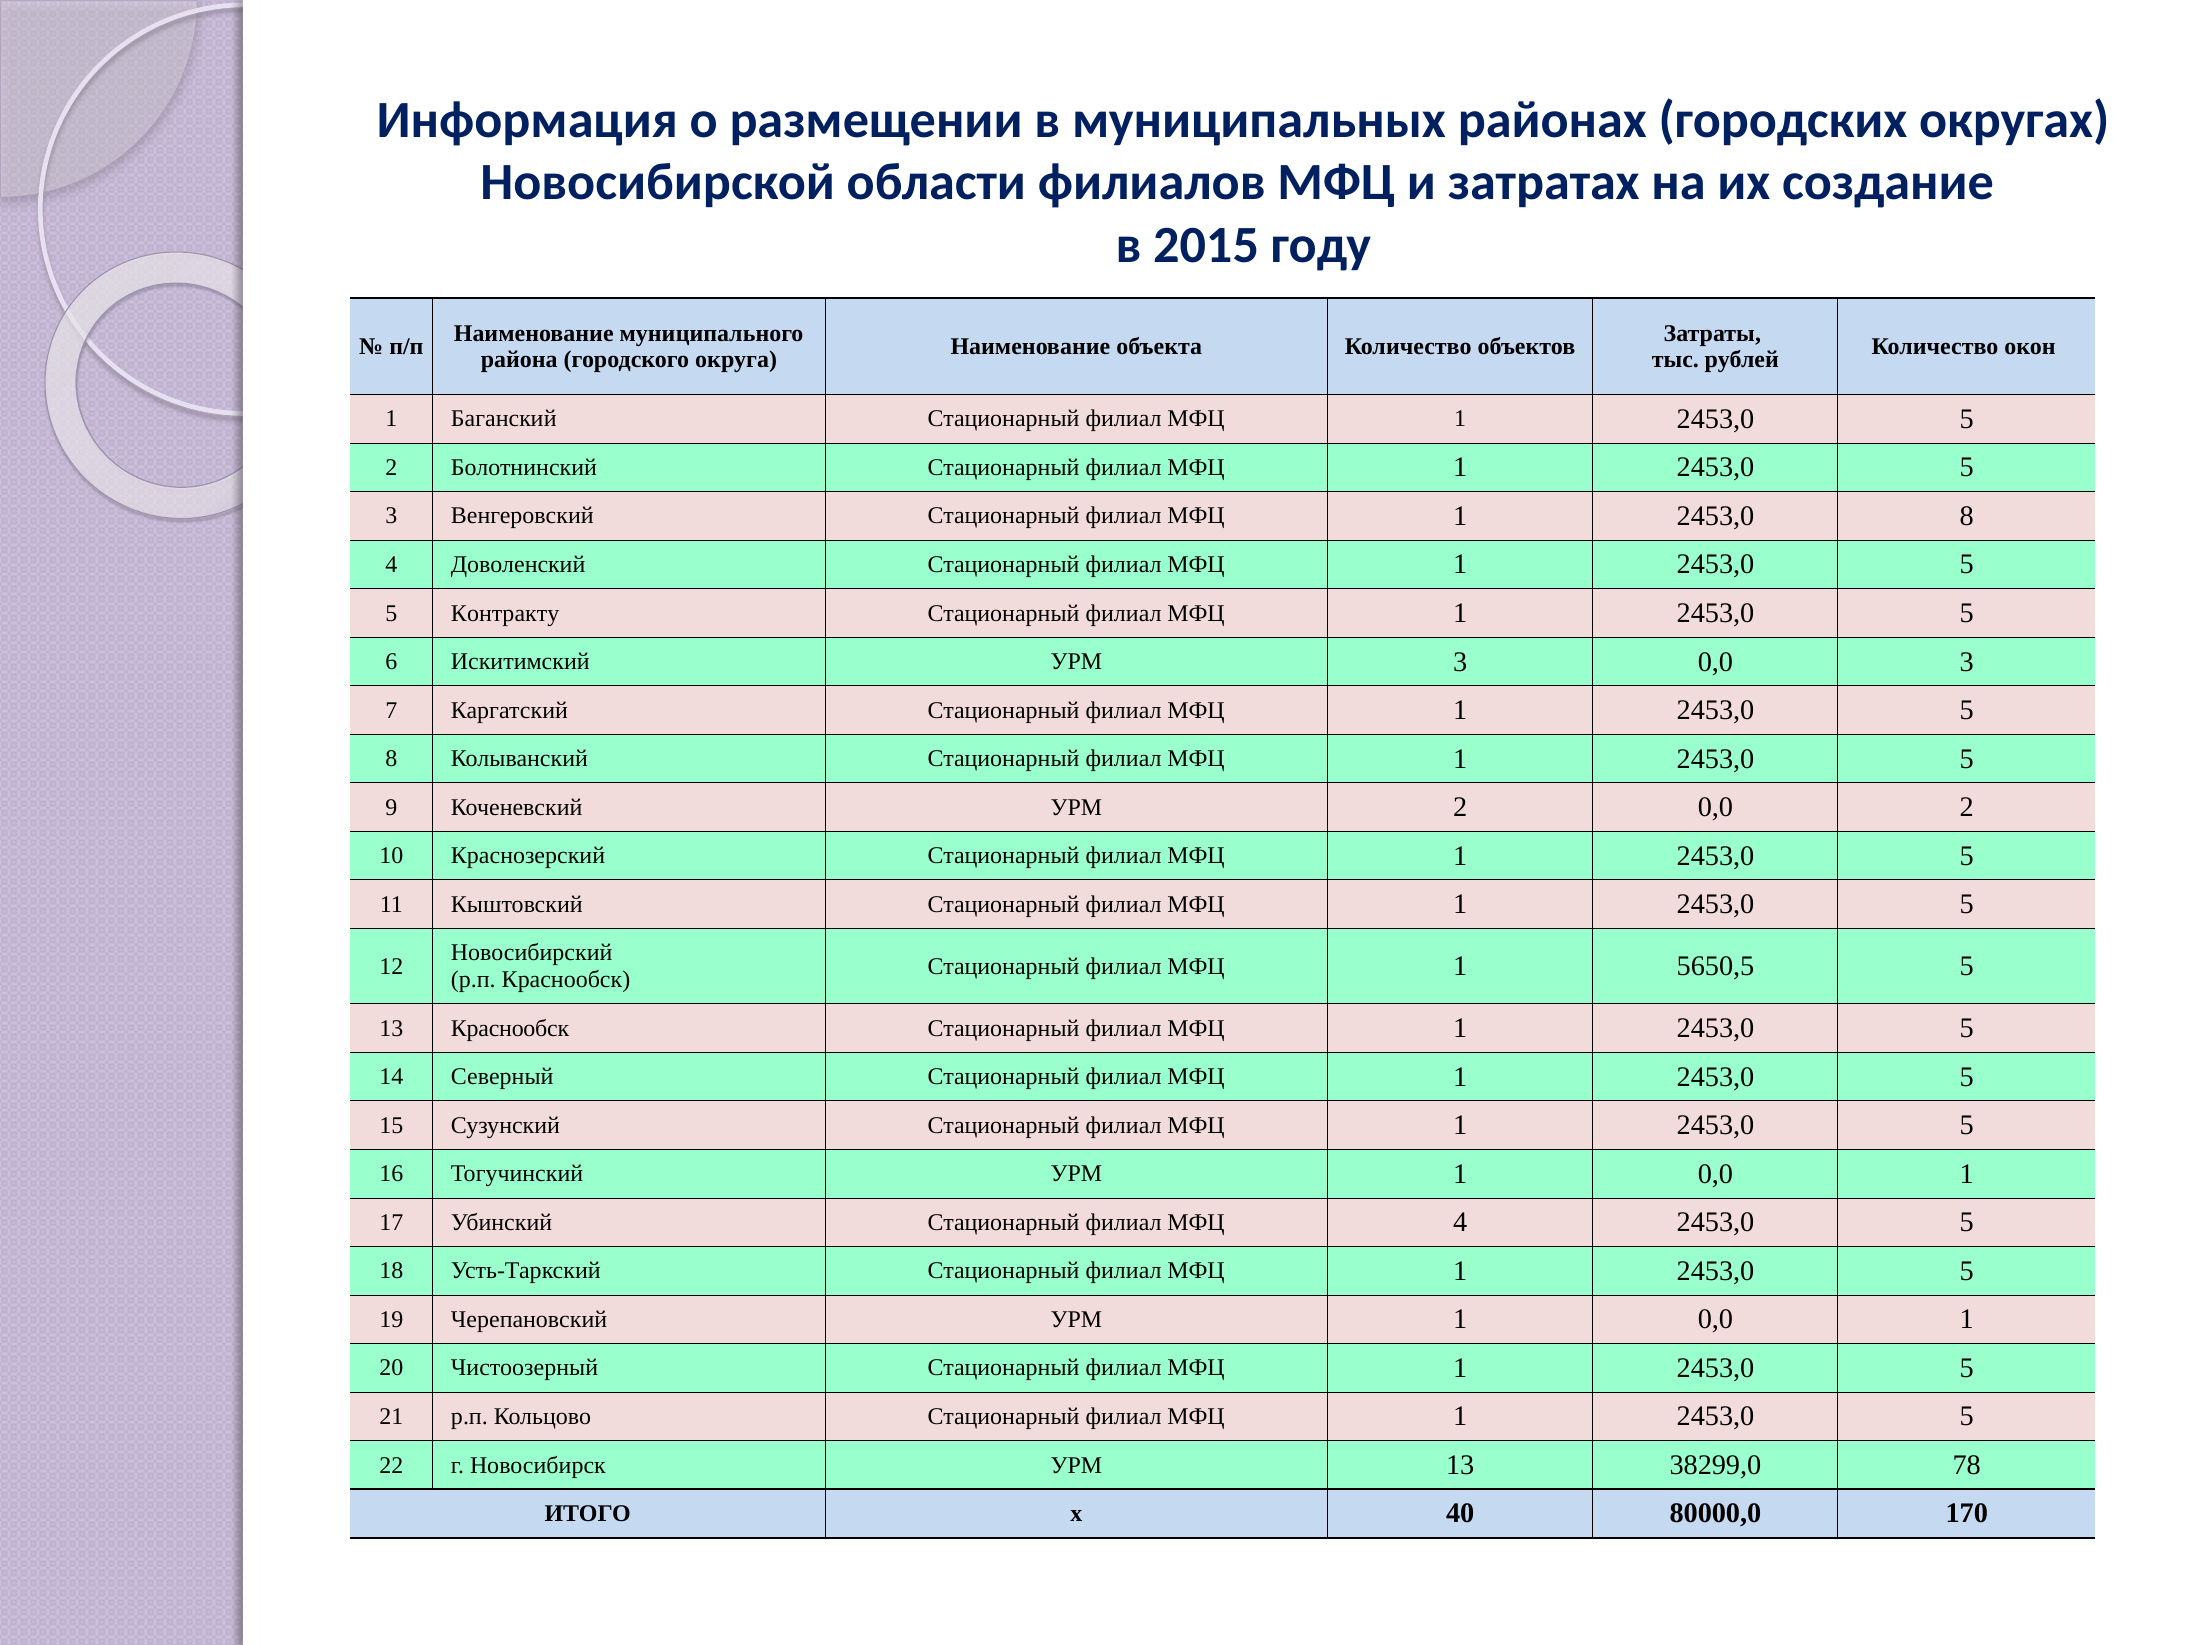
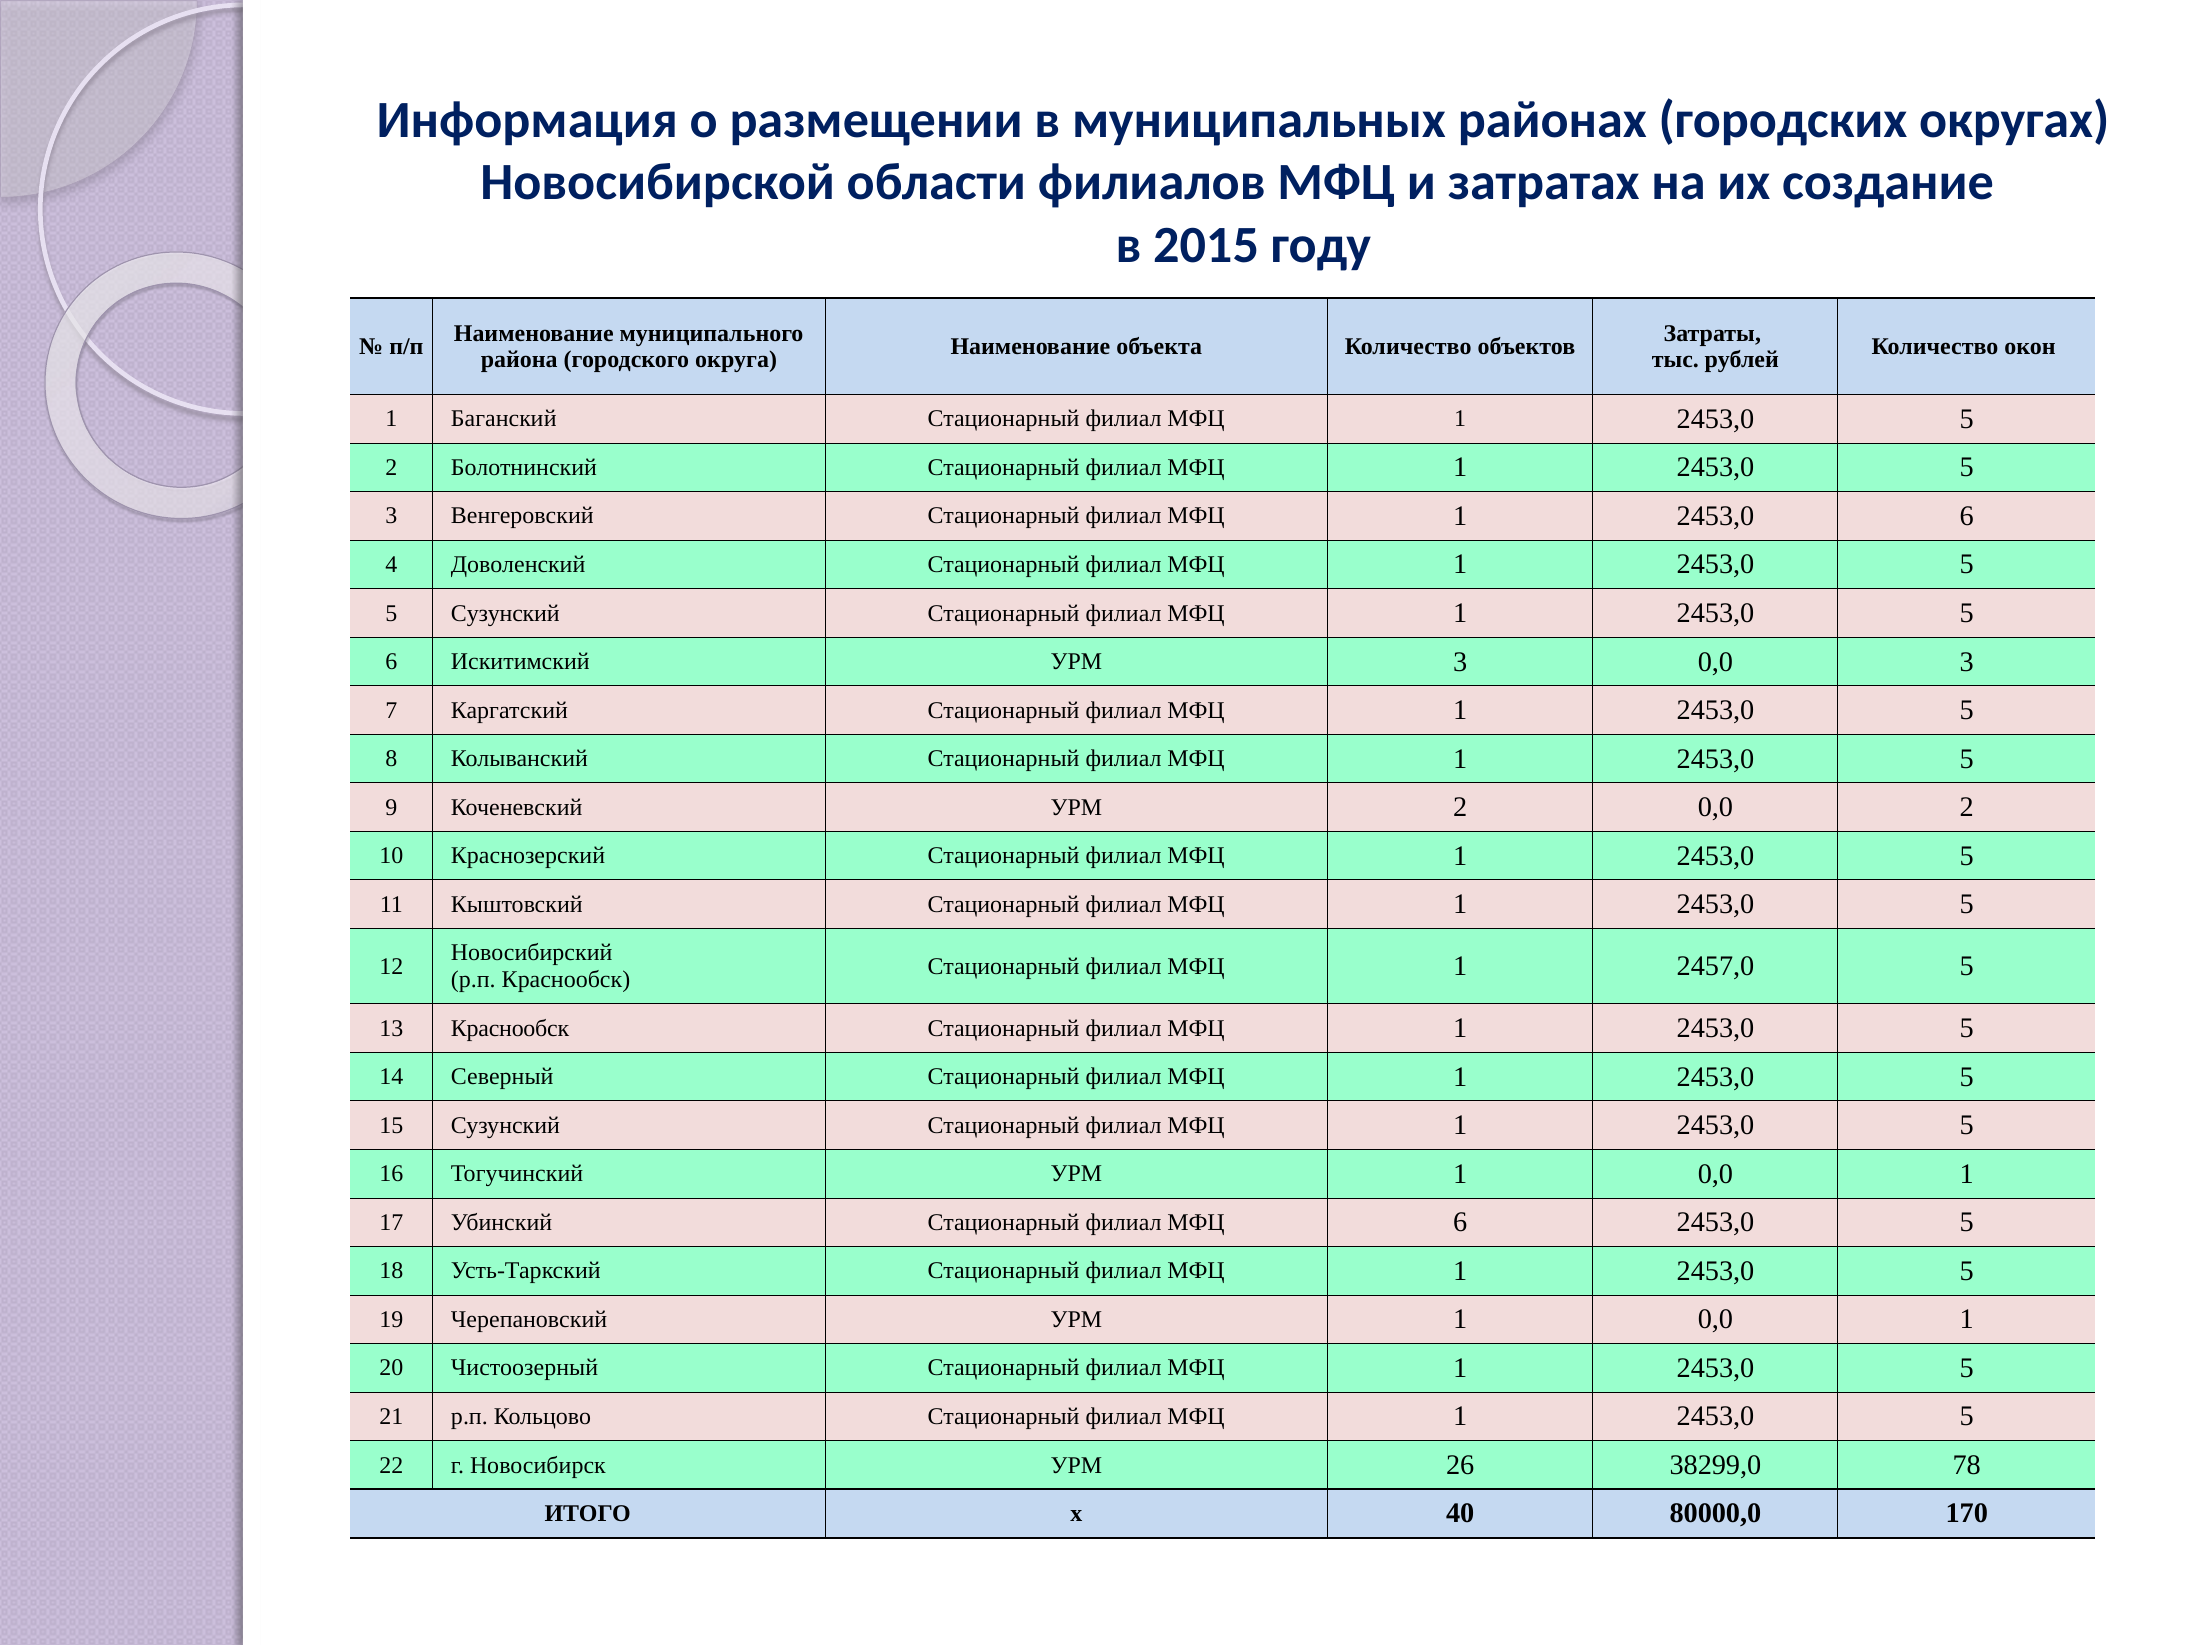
2453,0 8: 8 -> 6 (1967, 516)
5 Контракту: Контракту -> Сузунский (505, 613)
5650,5: 5650,5 -> 2457,0 (1716, 966)
МФЦ 4: 4 -> 6 (1460, 1222)
УРМ 13: 13 -> 26 (1460, 1465)
